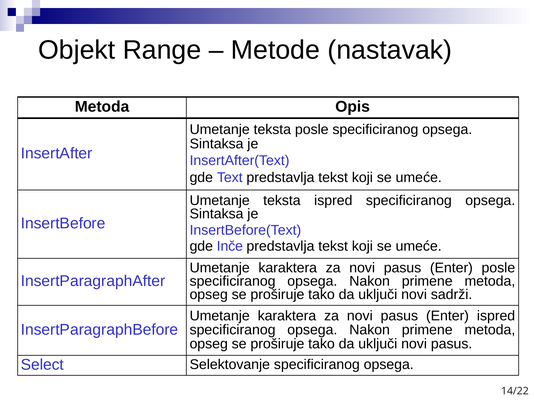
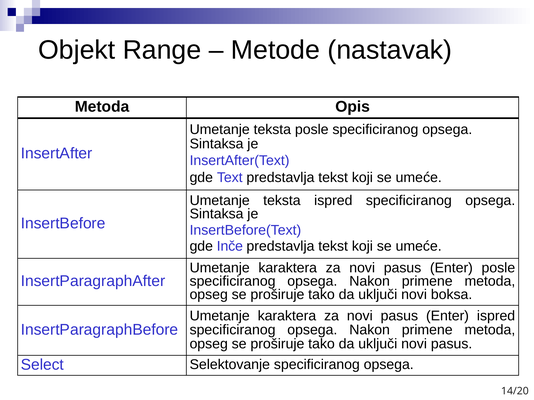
sadrži: sadrži -> boksa (452, 295)
14/22: 14/22 -> 14/20 (515, 392)
